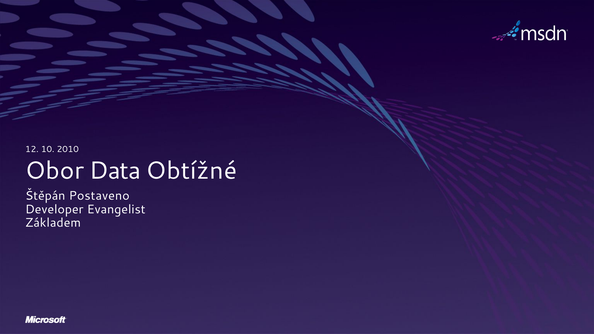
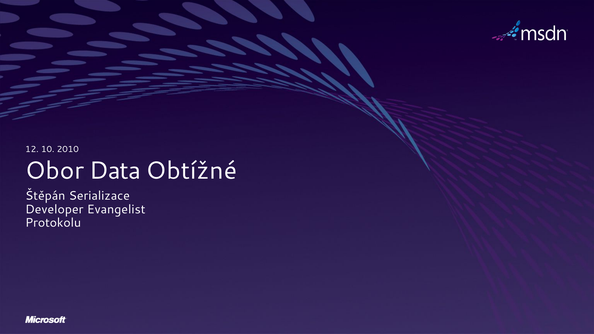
Postaveno: Postaveno -> Serializace (99, 196)
Základem: Základem -> Protokolu (53, 223)
